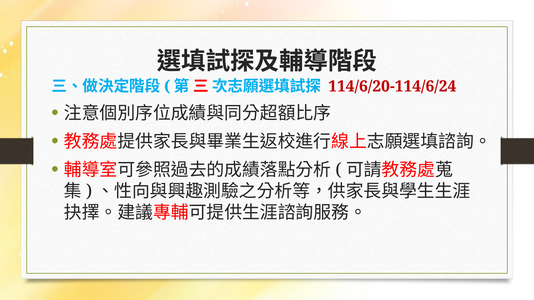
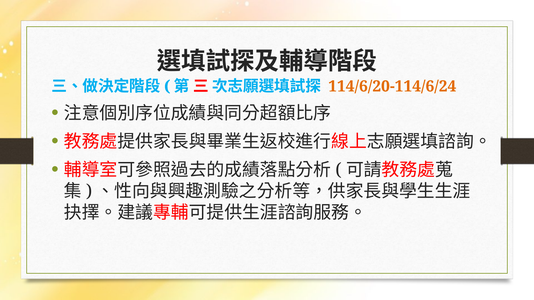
114/6/20-114/6/24 colour: red -> orange (392, 86)
